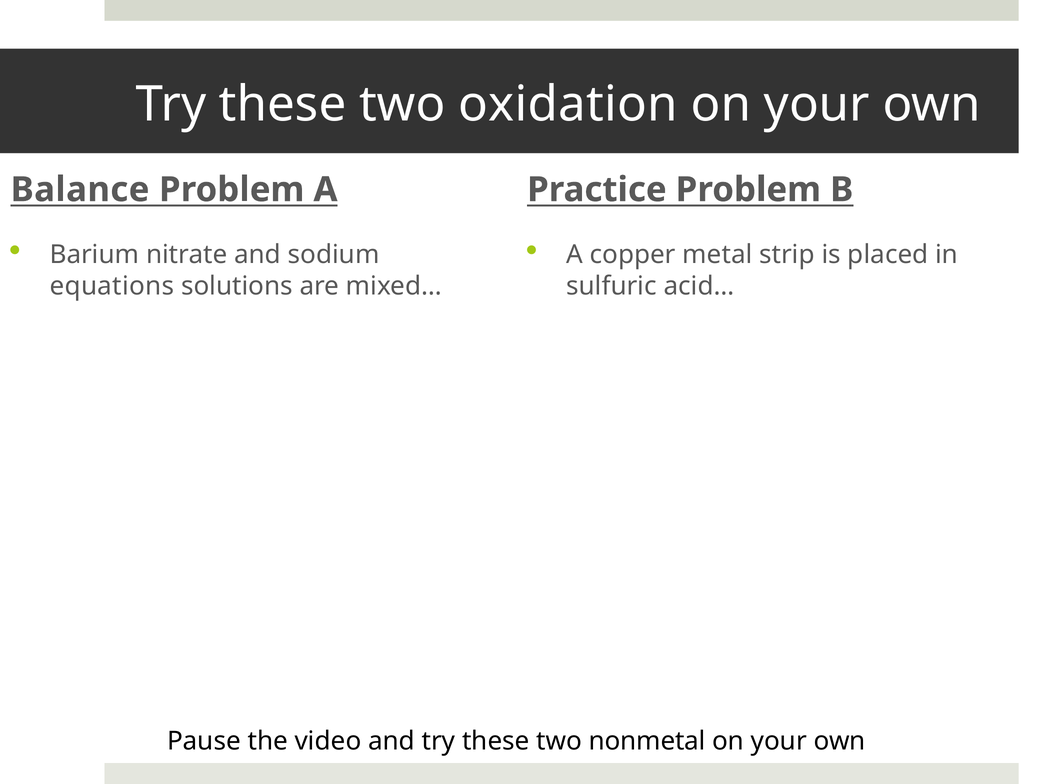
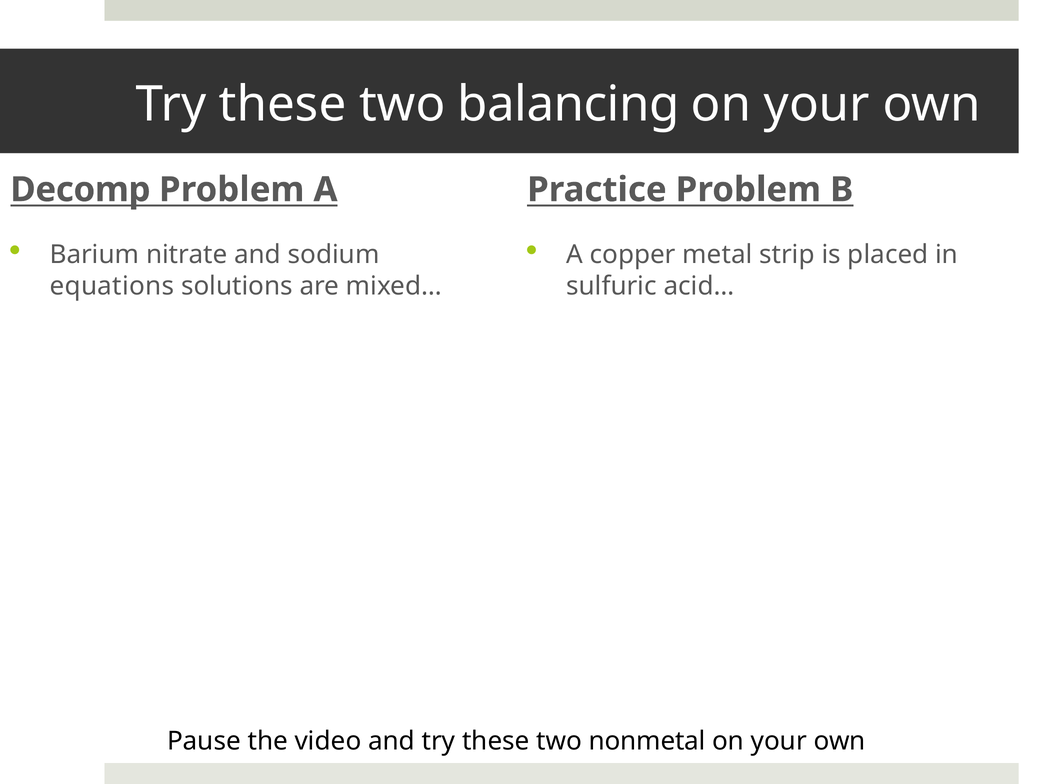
oxidation: oxidation -> balancing (568, 104)
Balance: Balance -> Decomp (80, 190)
